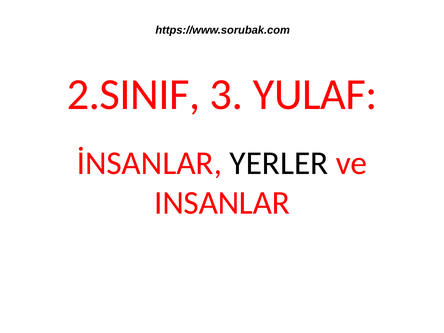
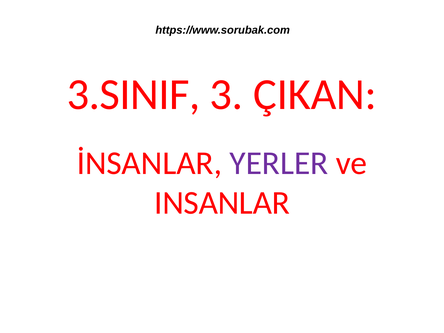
2.SINIF: 2.SINIF -> 3.SINIF (133, 94)
YULAF: YULAF -> ÇIKAN (315, 94)
YERLER colour: black -> purple (279, 163)
